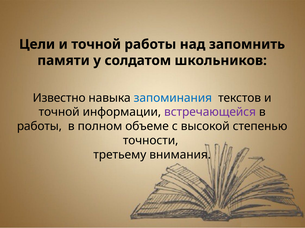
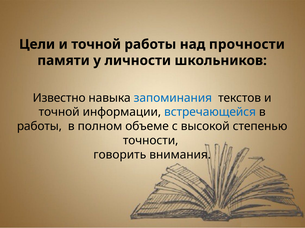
запомнить: запомнить -> прочности (247, 44)
солдатом: солдатом -> личности (138, 61)
встречающейся colour: purple -> blue (210, 112)
третьему: третьему -> говорить (120, 155)
